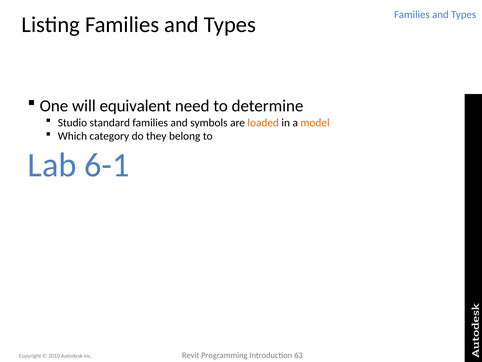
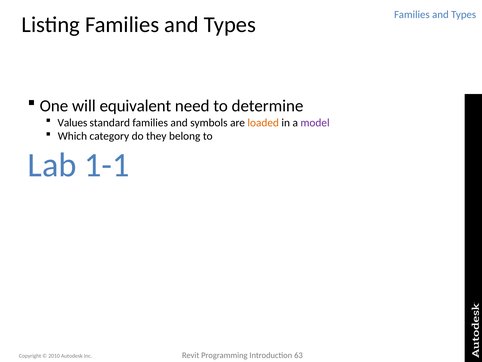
Studio: Studio -> Values (72, 122)
model colour: orange -> purple (315, 122)
6-1: 6-1 -> 1-1 (107, 165)
